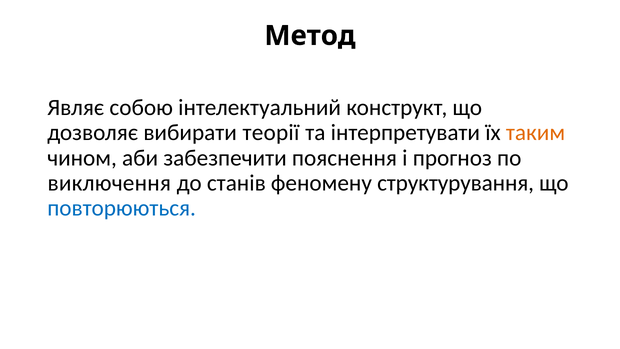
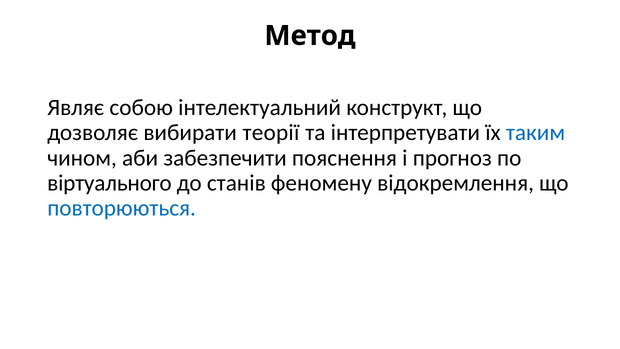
таким colour: orange -> blue (536, 133)
виключення: виключення -> віртуального (109, 183)
структурування: структурування -> відокремлення (456, 183)
